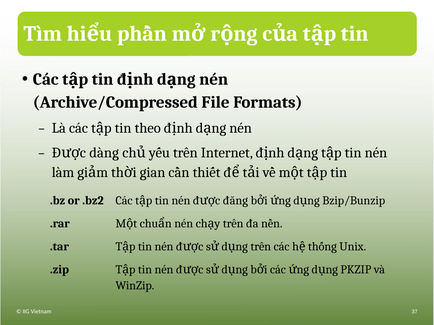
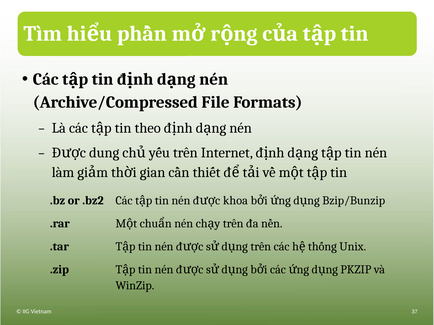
dàng: dàng -> dung (104, 153)
đăng: đăng -> khoa (235, 201)
